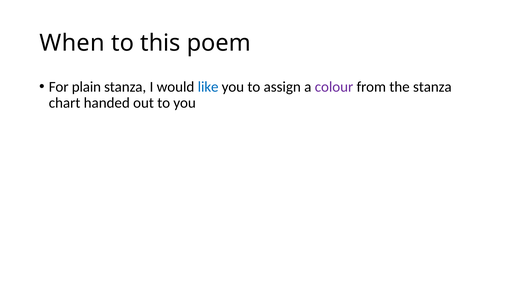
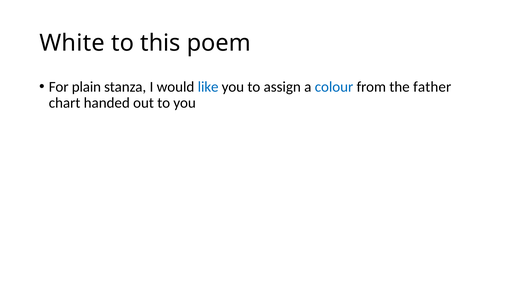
When: When -> White (72, 43)
colour colour: purple -> blue (334, 87)
the stanza: stanza -> father (432, 87)
